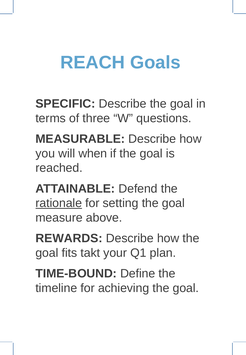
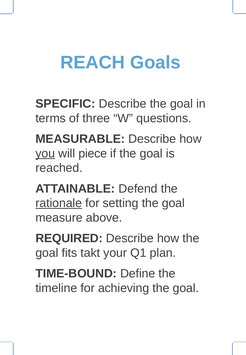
you underline: none -> present (45, 154)
when: when -> piece (93, 154)
REWARDS: REWARDS -> REQUIRED (69, 239)
